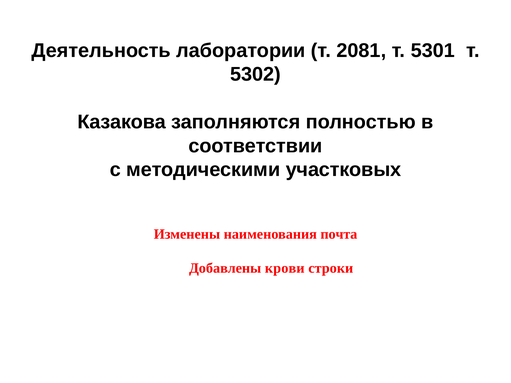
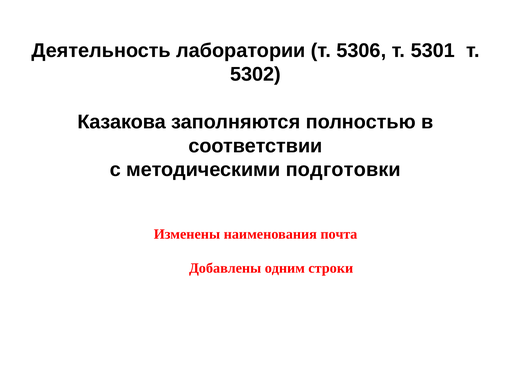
2081: 2081 -> 5306 (361, 51)
участковых: участковых -> подготовки (343, 170)
крови: крови -> одним (285, 268)
